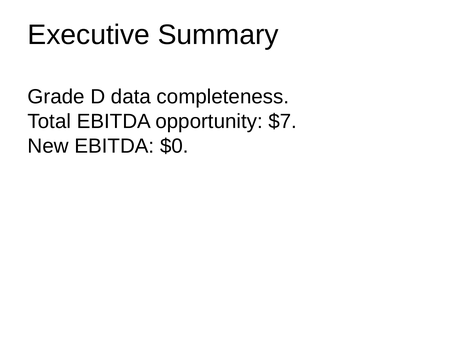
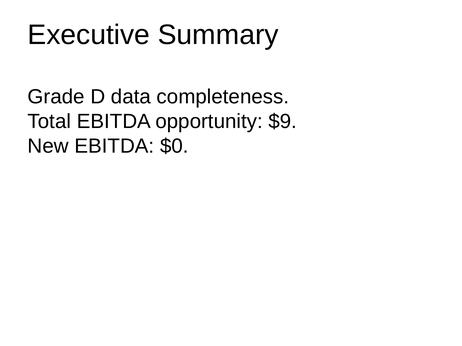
$7: $7 -> $9 (283, 122)
